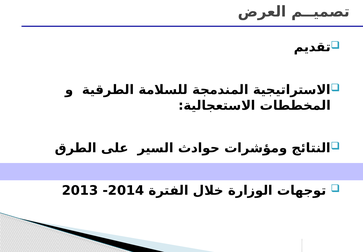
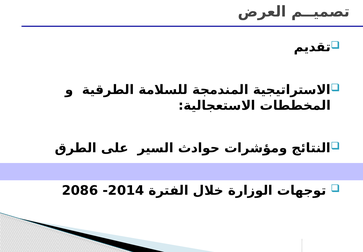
2013: 2013 -> 2086 (80, 190)
